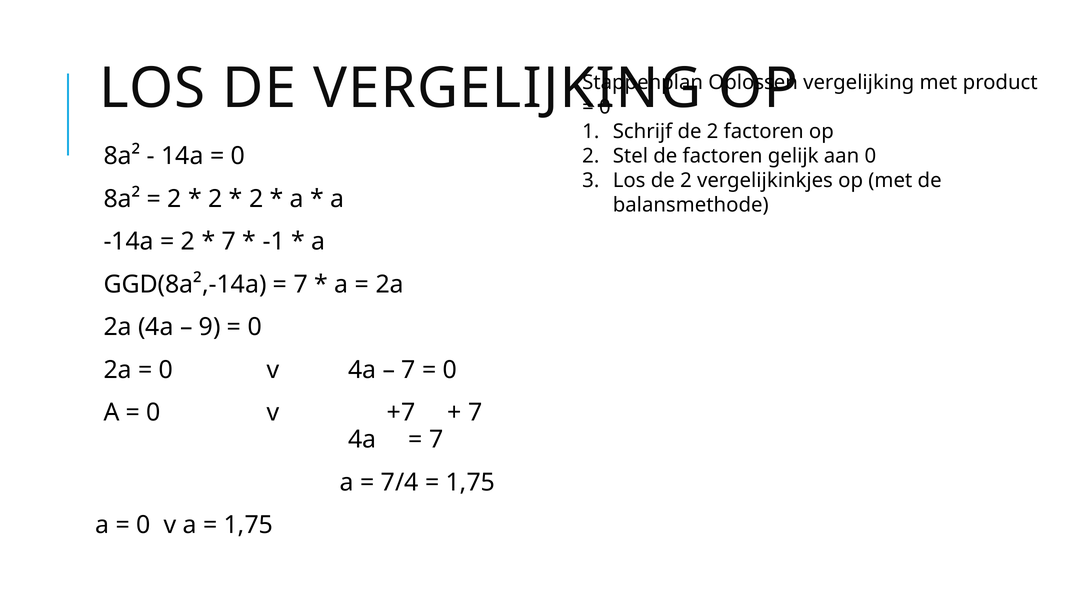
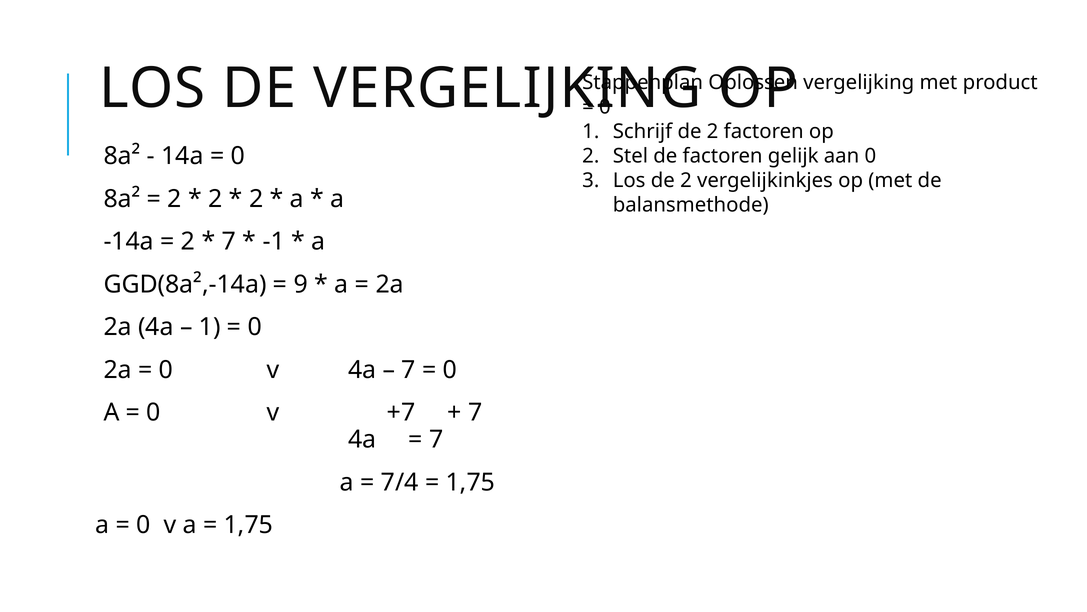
7: 7 -> 9 (301, 284)
9: 9 -> 1 (210, 327)
